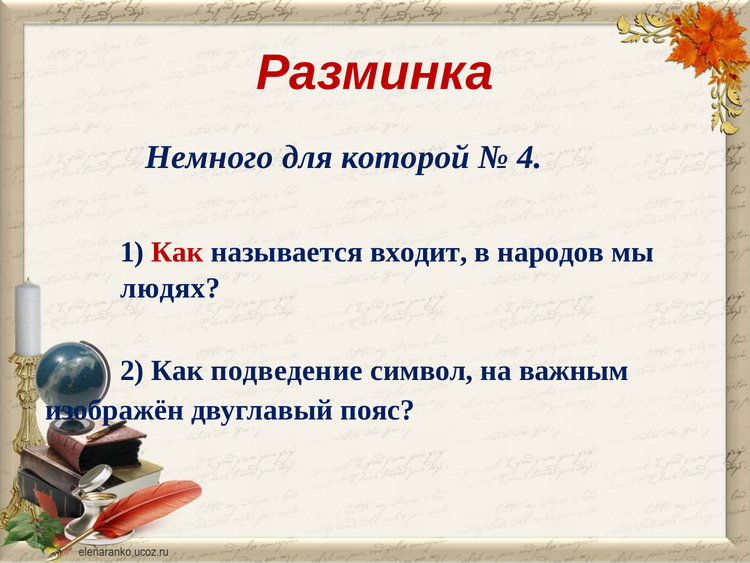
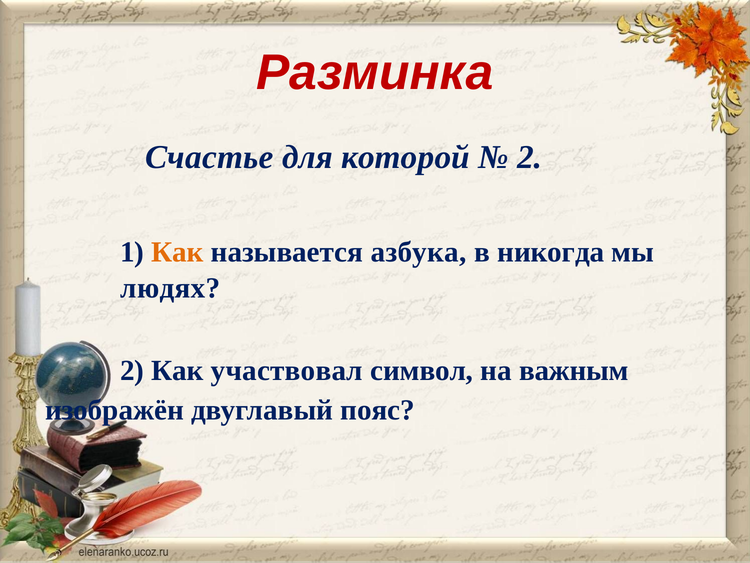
Немного: Немного -> Счастье (209, 157)
4: 4 -> 2 (530, 157)
Как colour: red -> orange (178, 252)
входит: входит -> азбука (419, 252)
народов: народов -> никогда (551, 252)
подведение: подведение -> участвовал (287, 370)
